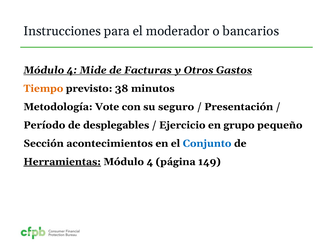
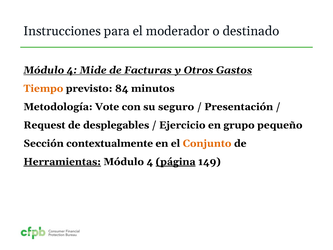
bancarios: bancarios -> destinado (251, 31)
38: 38 -> 84 (122, 88)
Período: Período -> Request (44, 125)
acontecimientos: acontecimientos -> contextualmente (110, 143)
Conjunto colour: blue -> orange (207, 143)
página underline: none -> present (176, 162)
